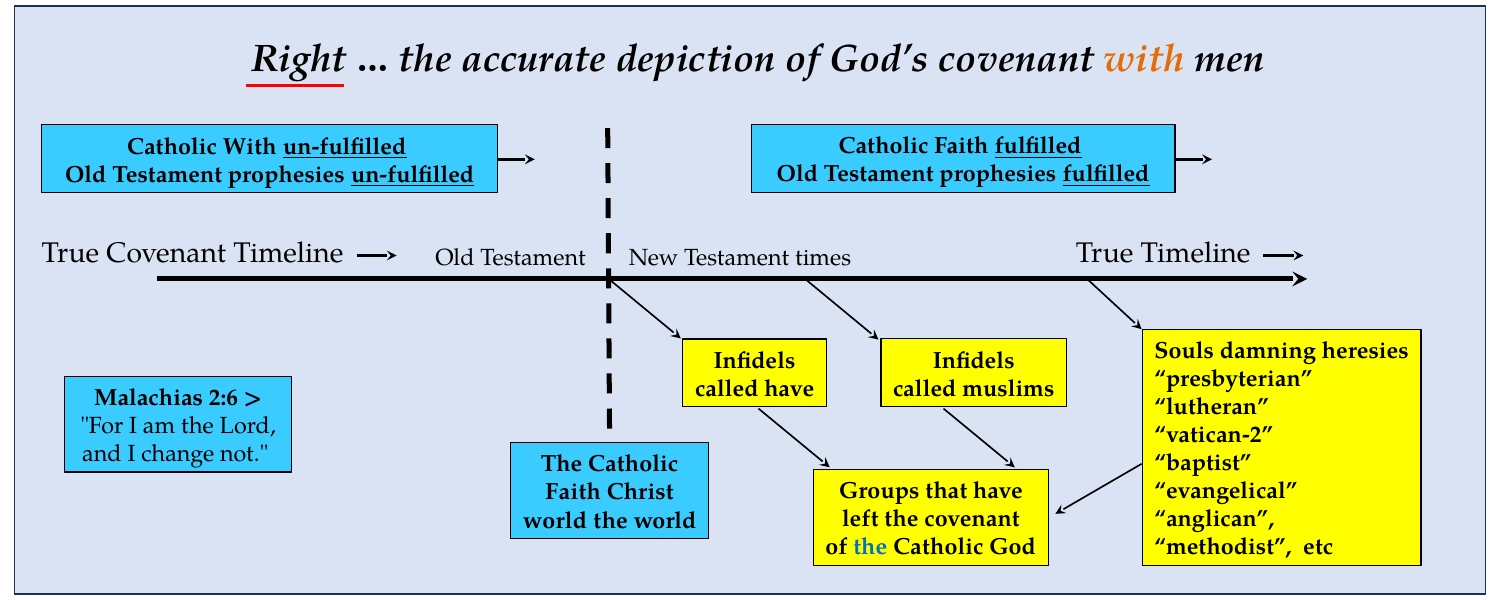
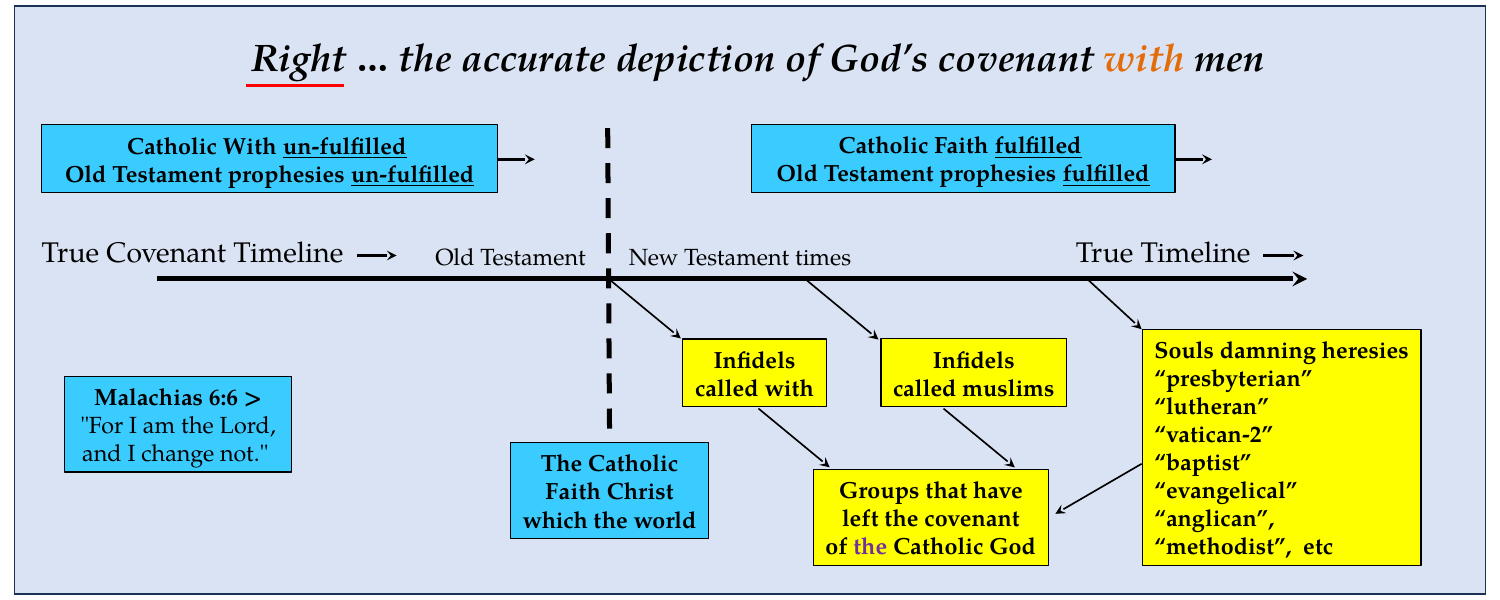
called have: have -> with (789, 389)
2:6: 2:6 -> 6:6 (224, 398)
world: world -> which (555, 520)
the colour: blue -> purple (870, 547)
